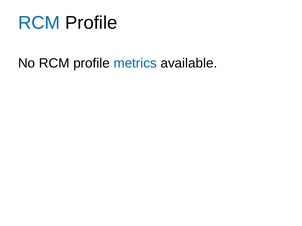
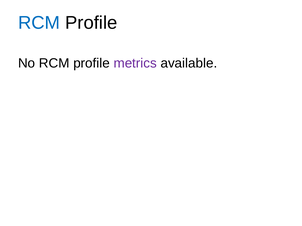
metrics colour: blue -> purple (135, 63)
